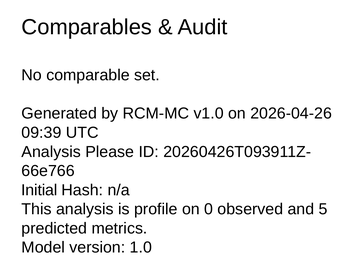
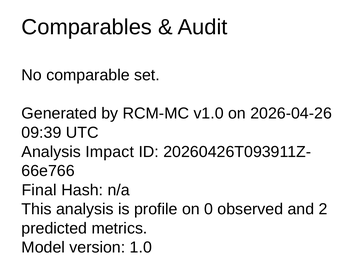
Please: Please -> Impact (110, 152)
Initial: Initial -> Final (39, 190)
5: 5 -> 2 (323, 209)
